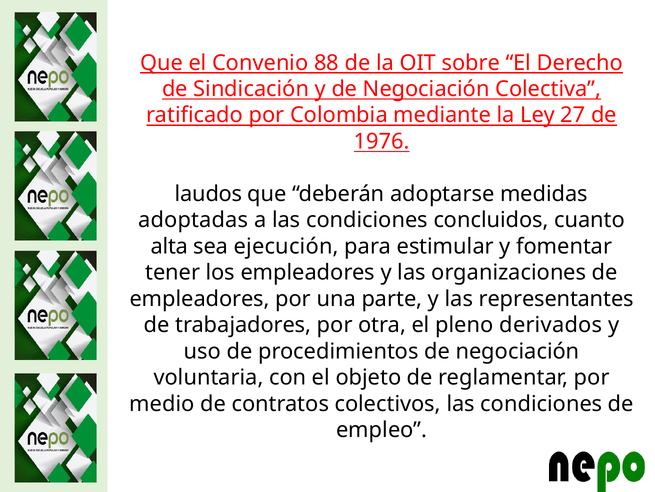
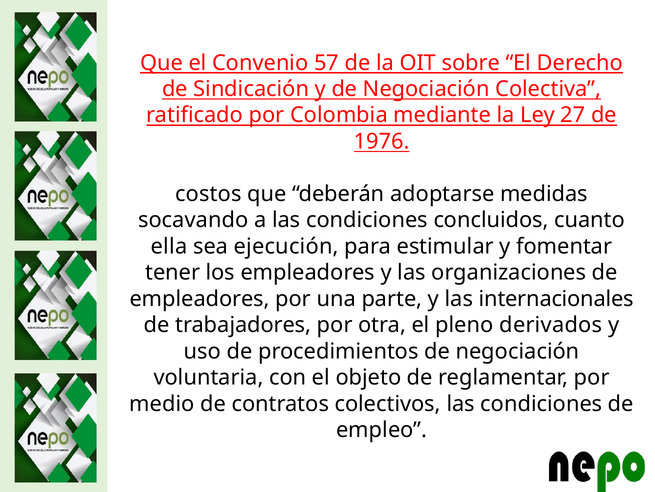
88: 88 -> 57 (327, 63)
laudos: laudos -> costos (208, 194)
adoptadas: adoptadas -> socavando (193, 220)
alta: alta -> ella (169, 246)
representantes: representantes -> internacionales (556, 299)
